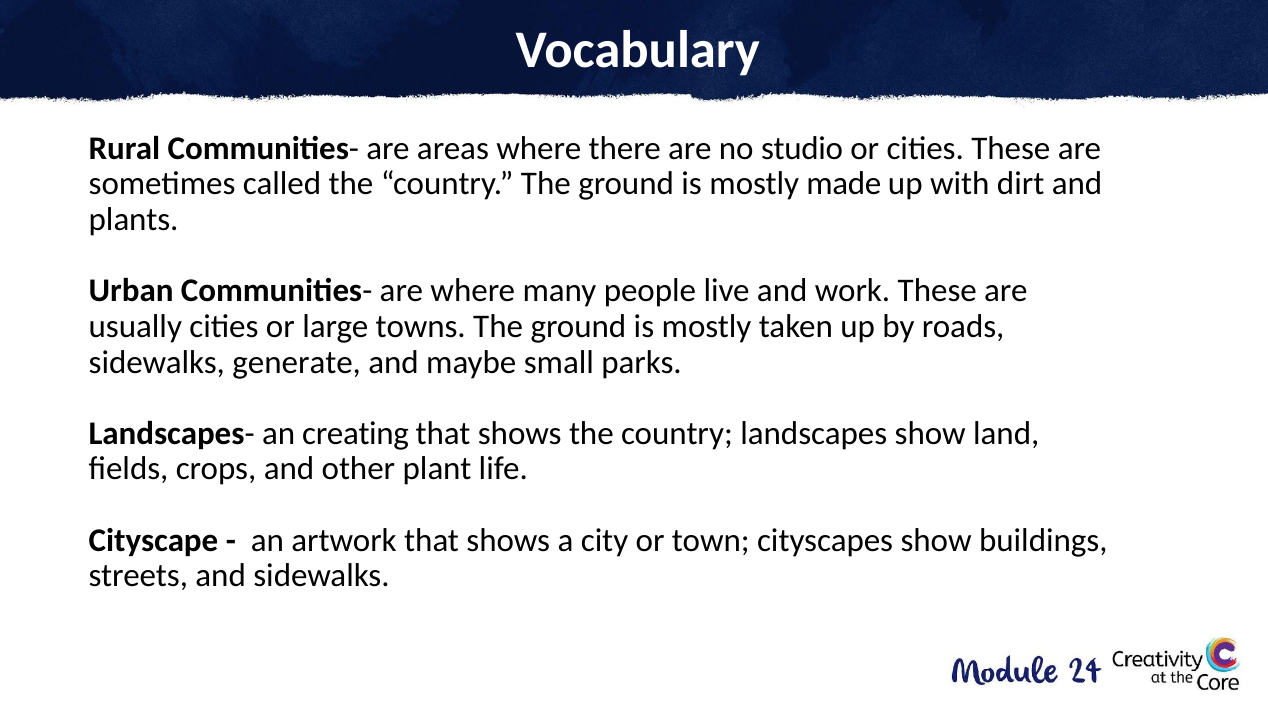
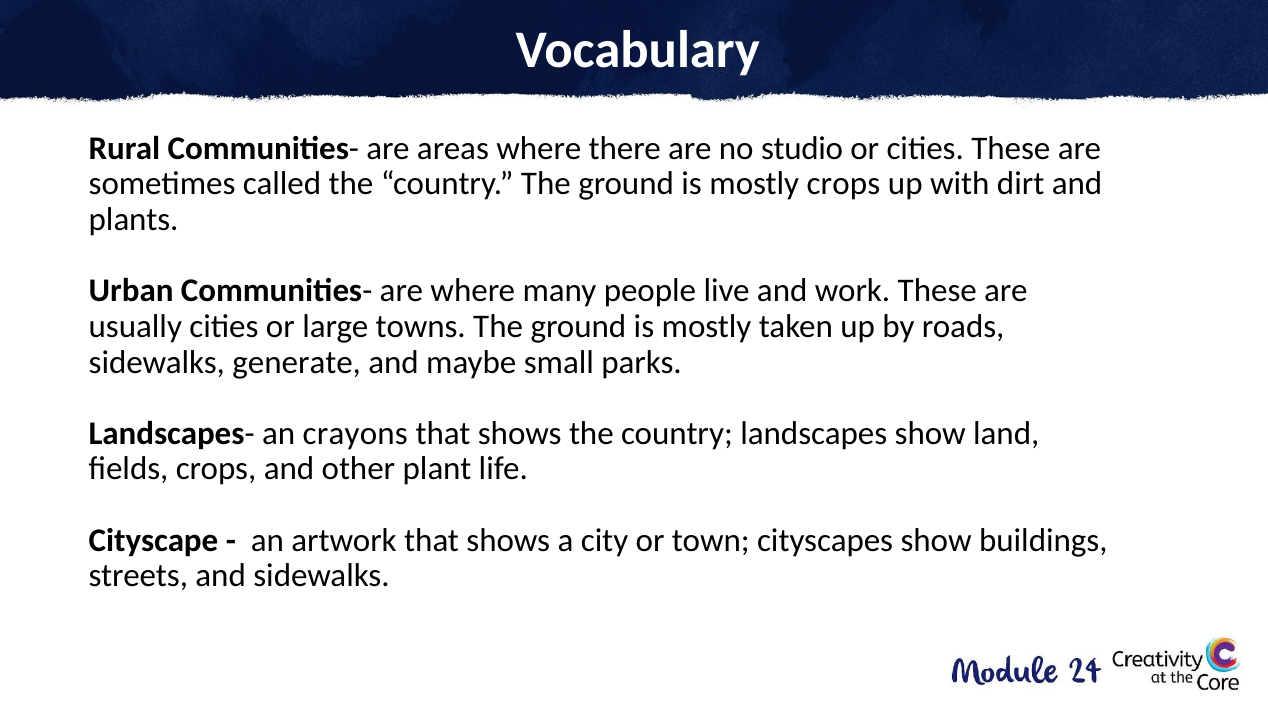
mostly made: made -> crops (843, 184)
creating: creating -> crayons (355, 434)
